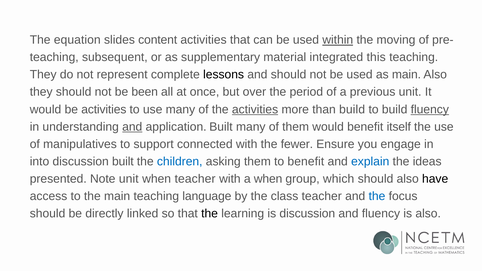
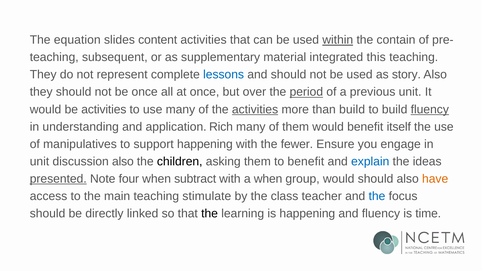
moving: moving -> contain (396, 40)
lessons colour: black -> blue (224, 75)
as main: main -> story (406, 75)
be been: been -> once (145, 92)
period underline: none -> present (306, 92)
and underline: present -> none (132, 127)
application Built: Built -> Rich (221, 127)
support connected: connected -> happening (205, 144)
into: into -> unit (39, 161)
discussion built: built -> also (123, 161)
children colour: blue -> black (180, 161)
presented underline: none -> present (58, 179)
Note unit: unit -> four (129, 179)
when teacher: teacher -> subtract (195, 179)
group which: which -> would (339, 179)
have colour: black -> orange (435, 179)
language: language -> stimulate (207, 196)
is discussion: discussion -> happening (307, 214)
is also: also -> time (428, 214)
